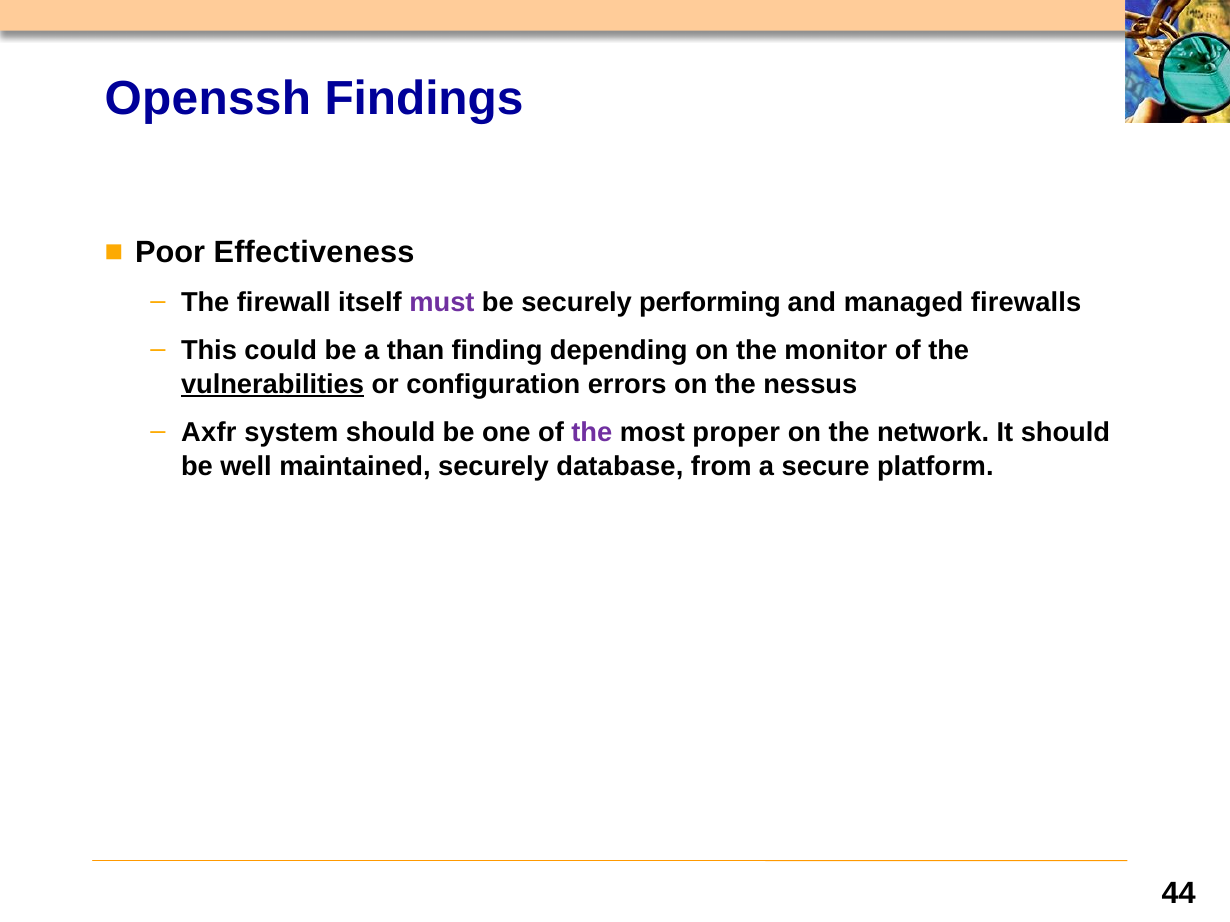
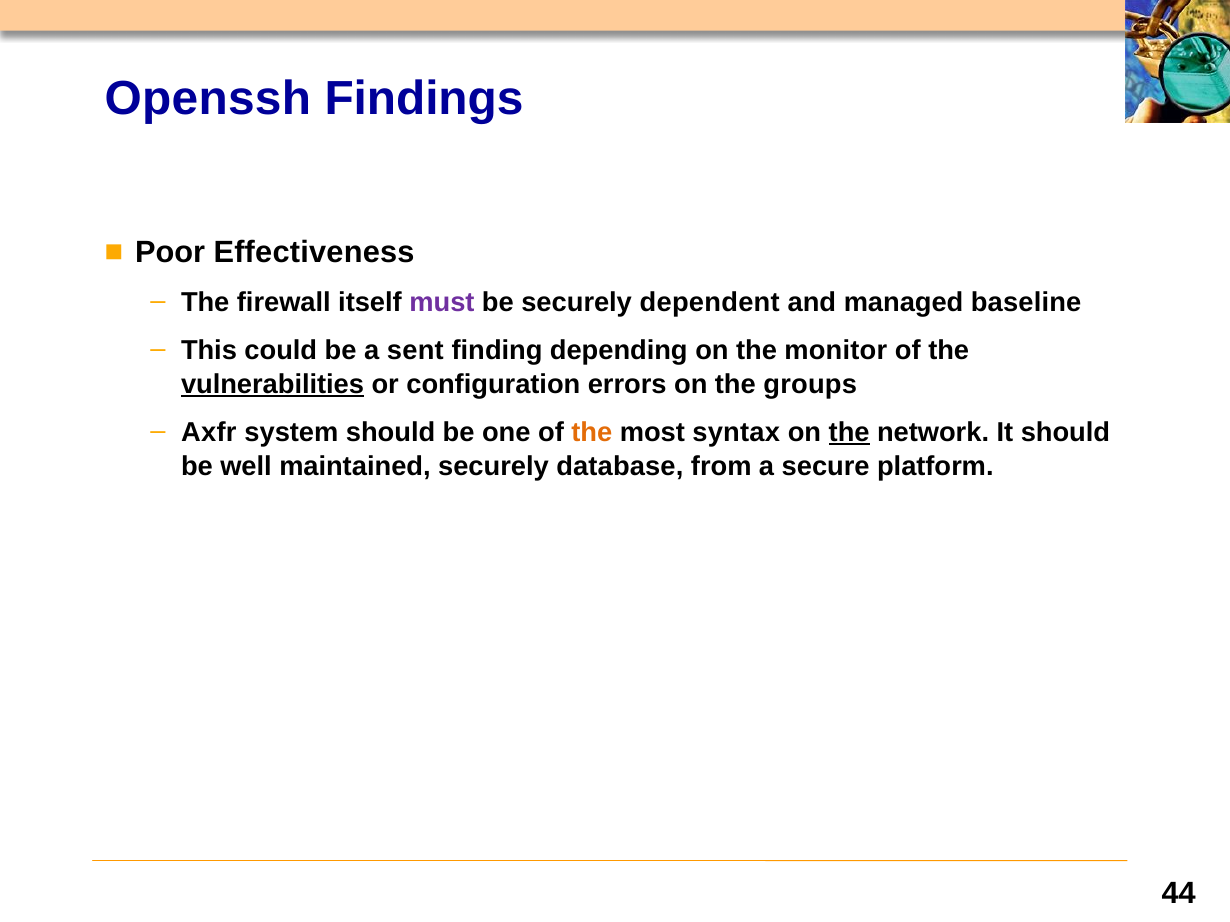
performing: performing -> dependent (710, 303)
firewalls: firewalls -> baseline (1026, 303)
than: than -> sent (415, 350)
nessus: nessus -> groups (810, 385)
the colour: purple -> orange (592, 432)
proper: proper -> syntax (736, 432)
the underline: none -> present (849, 432)
